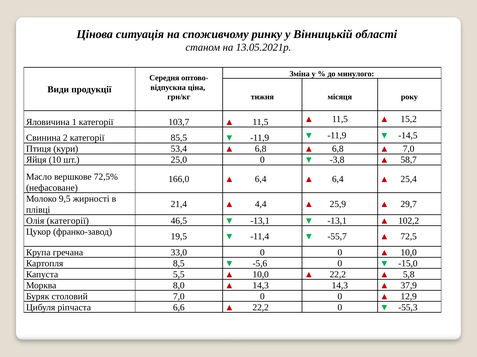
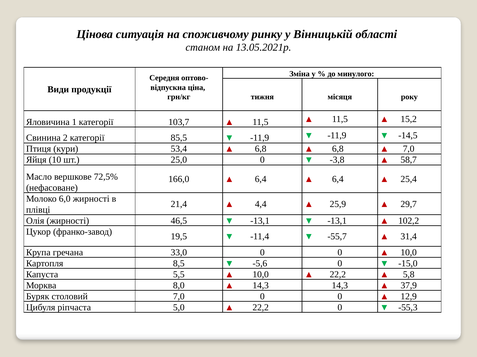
9,5: 9,5 -> 6,0 (65, 199)
Олія категорії: категорії -> жирності (68, 221)
72,5: 72,5 -> 31,4 (409, 237)
6,6: 6,6 -> 5,0 (179, 308)
